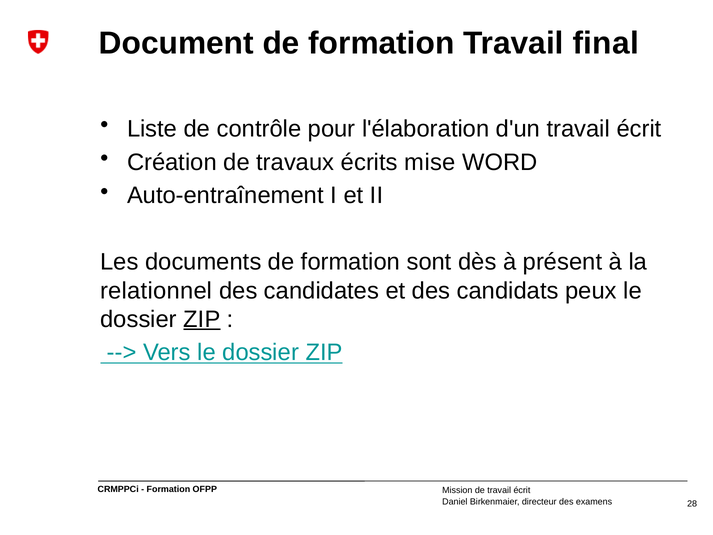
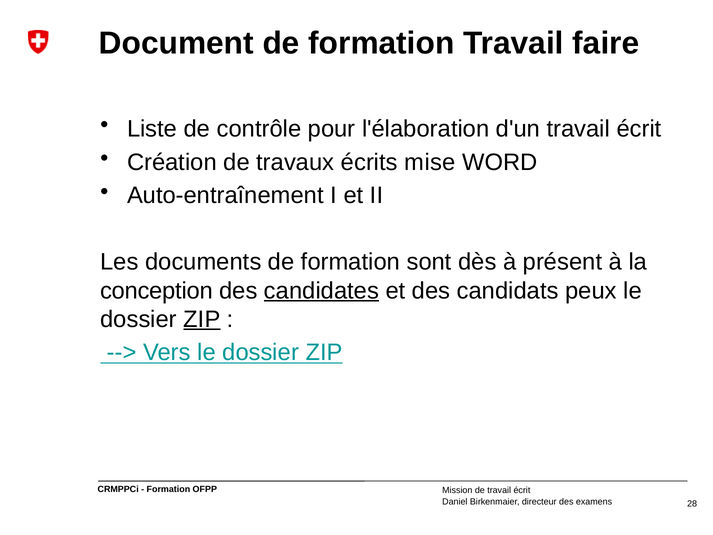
final: final -> faire (606, 43)
relationnel: relationnel -> conception (156, 291)
candidates underline: none -> present (321, 291)
